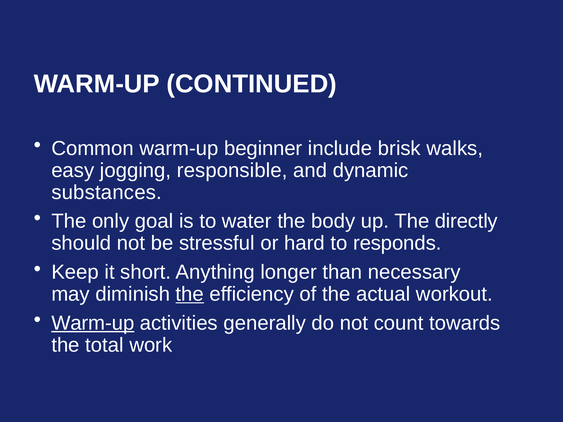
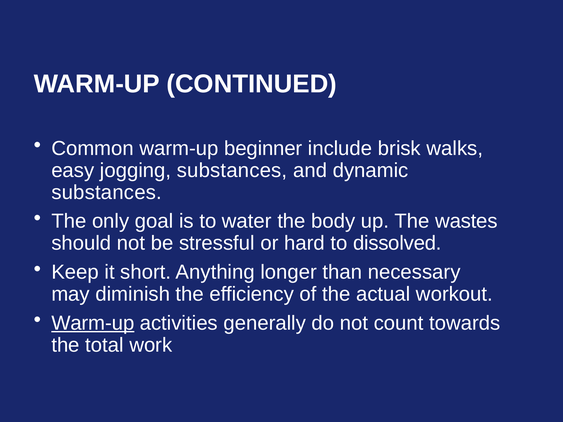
jogging responsible: responsible -> substances (232, 170)
directly: directly -> wastes (466, 221)
responds: responds -> dissolved (397, 243)
the underline: present -> none (190, 294)
